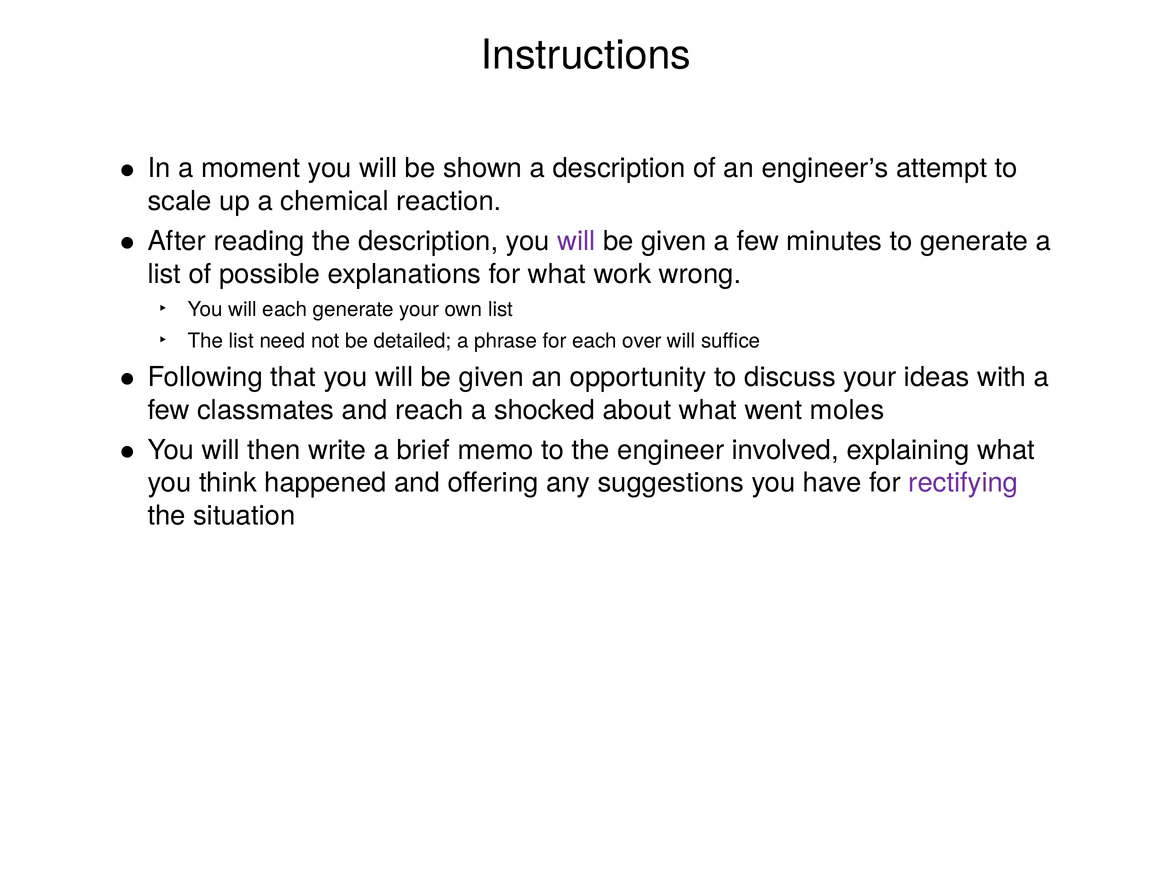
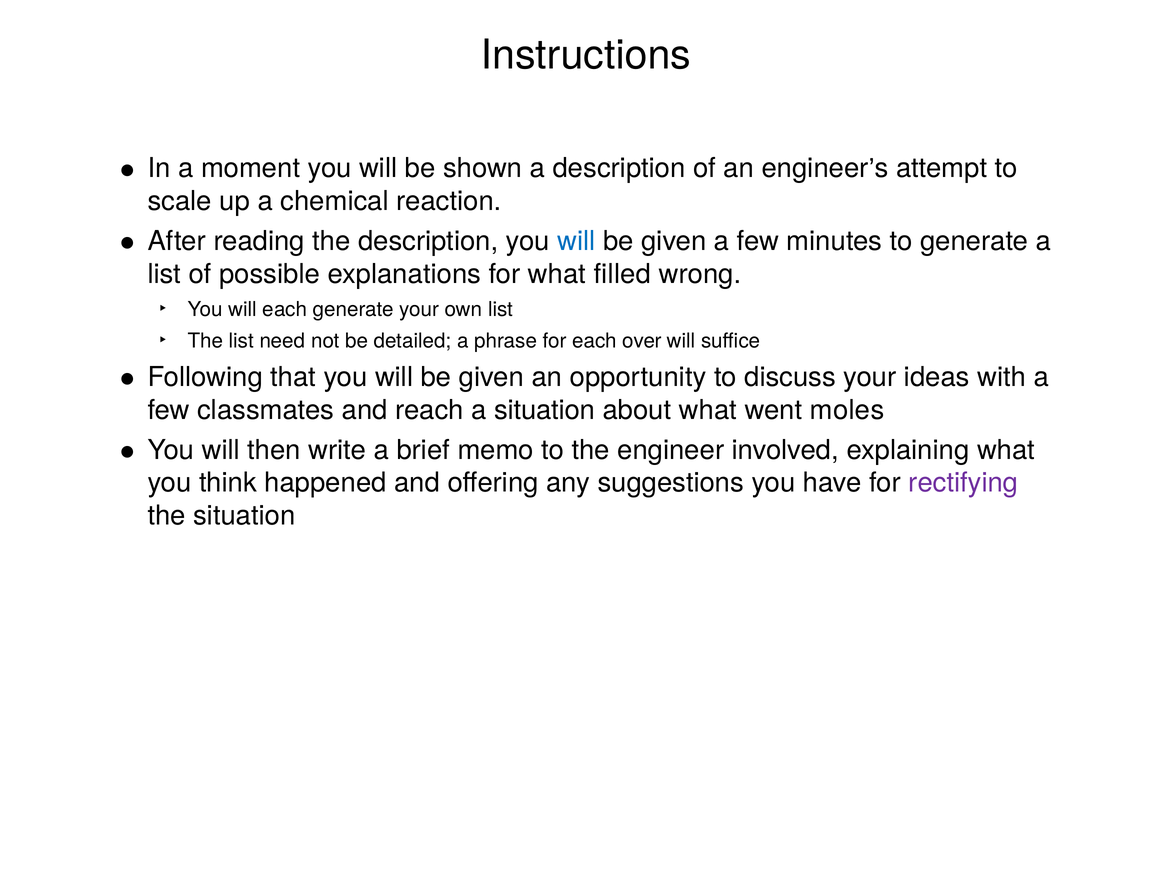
will colour: purple -> blue (576, 241)
work: work -> filled (622, 274)
a shocked: shocked -> situation (545, 410)
